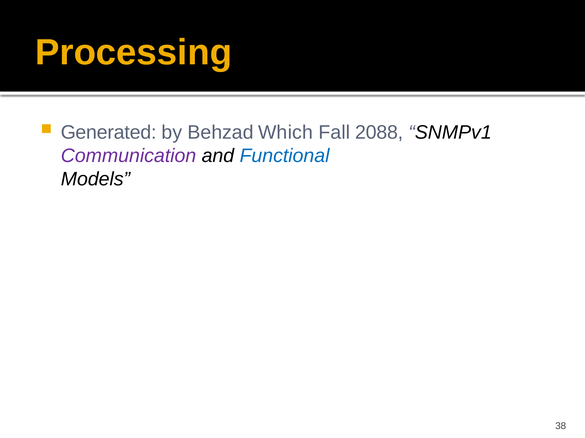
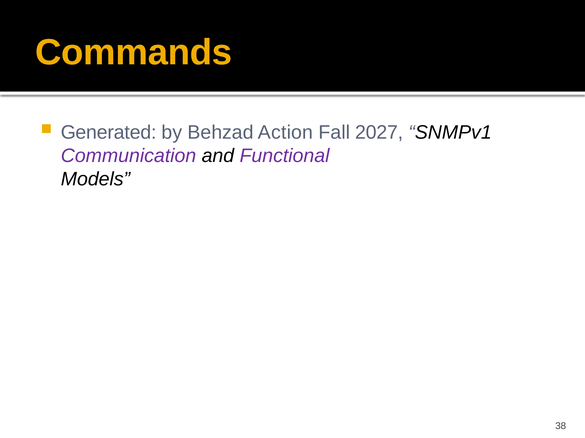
Processing: Processing -> Commands (134, 53)
Which: Which -> Action (286, 132)
2088: 2088 -> 2027 (379, 132)
Functional colour: blue -> purple (285, 156)
